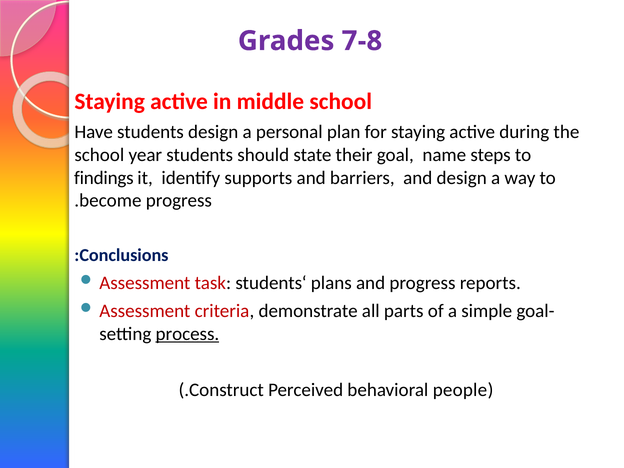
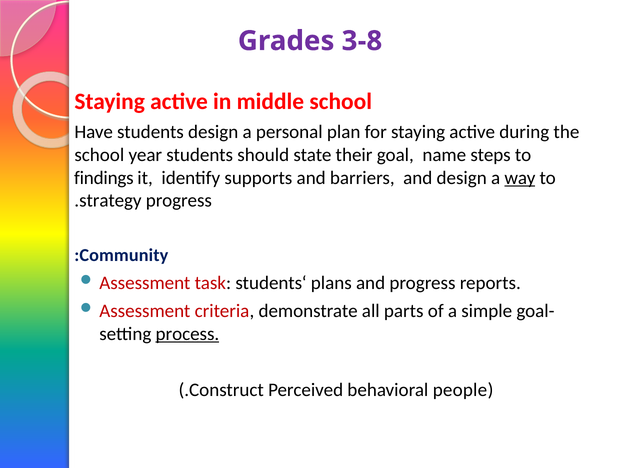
7-8: 7-8 -> 3-8 (362, 41)
way underline: none -> present (520, 178)
become: become -> strategy (110, 201)
Conclusions: Conclusions -> Community (124, 255)
